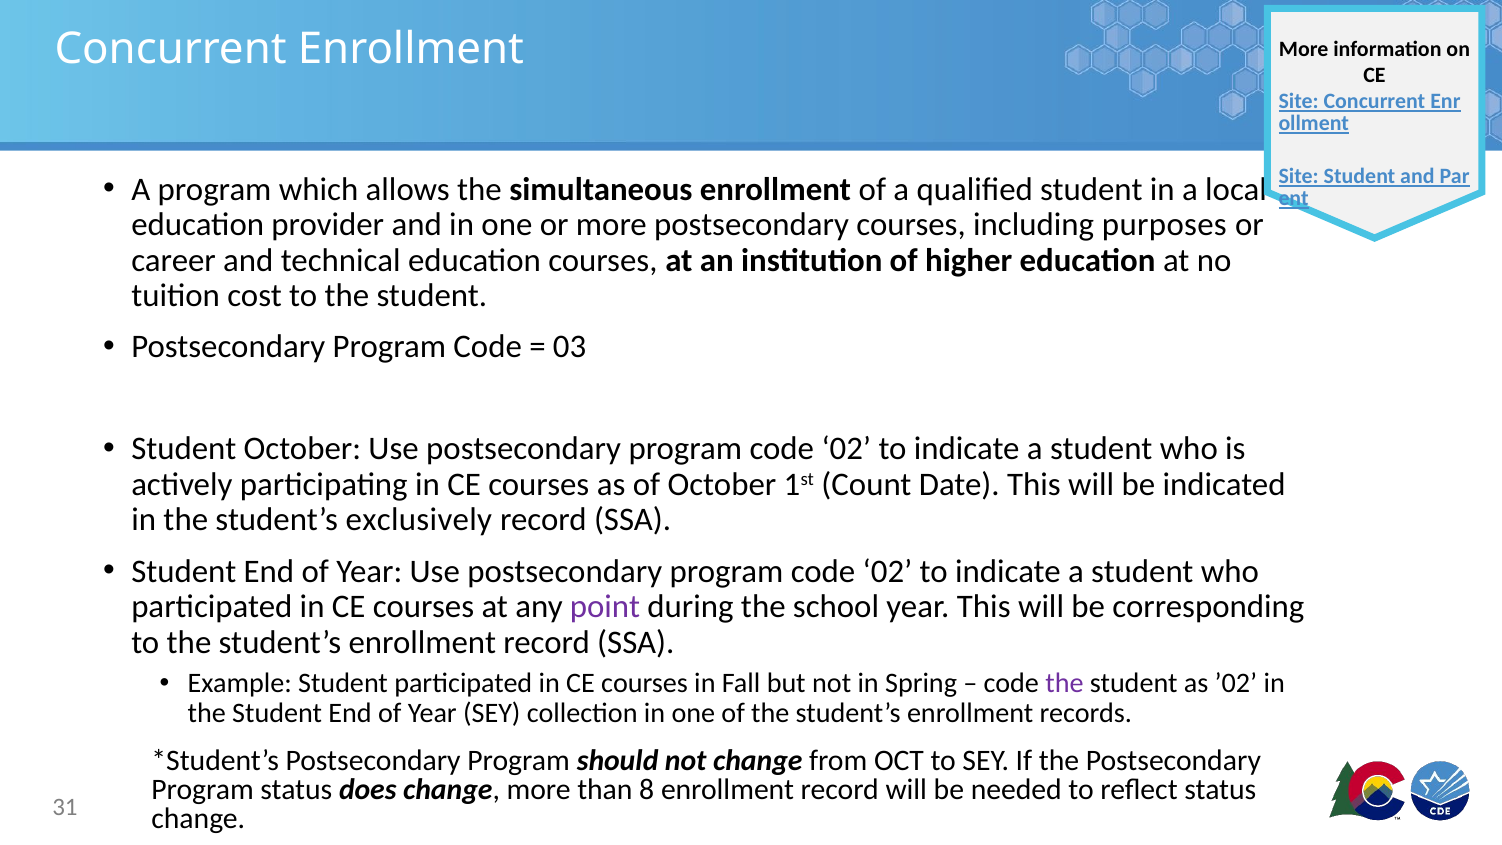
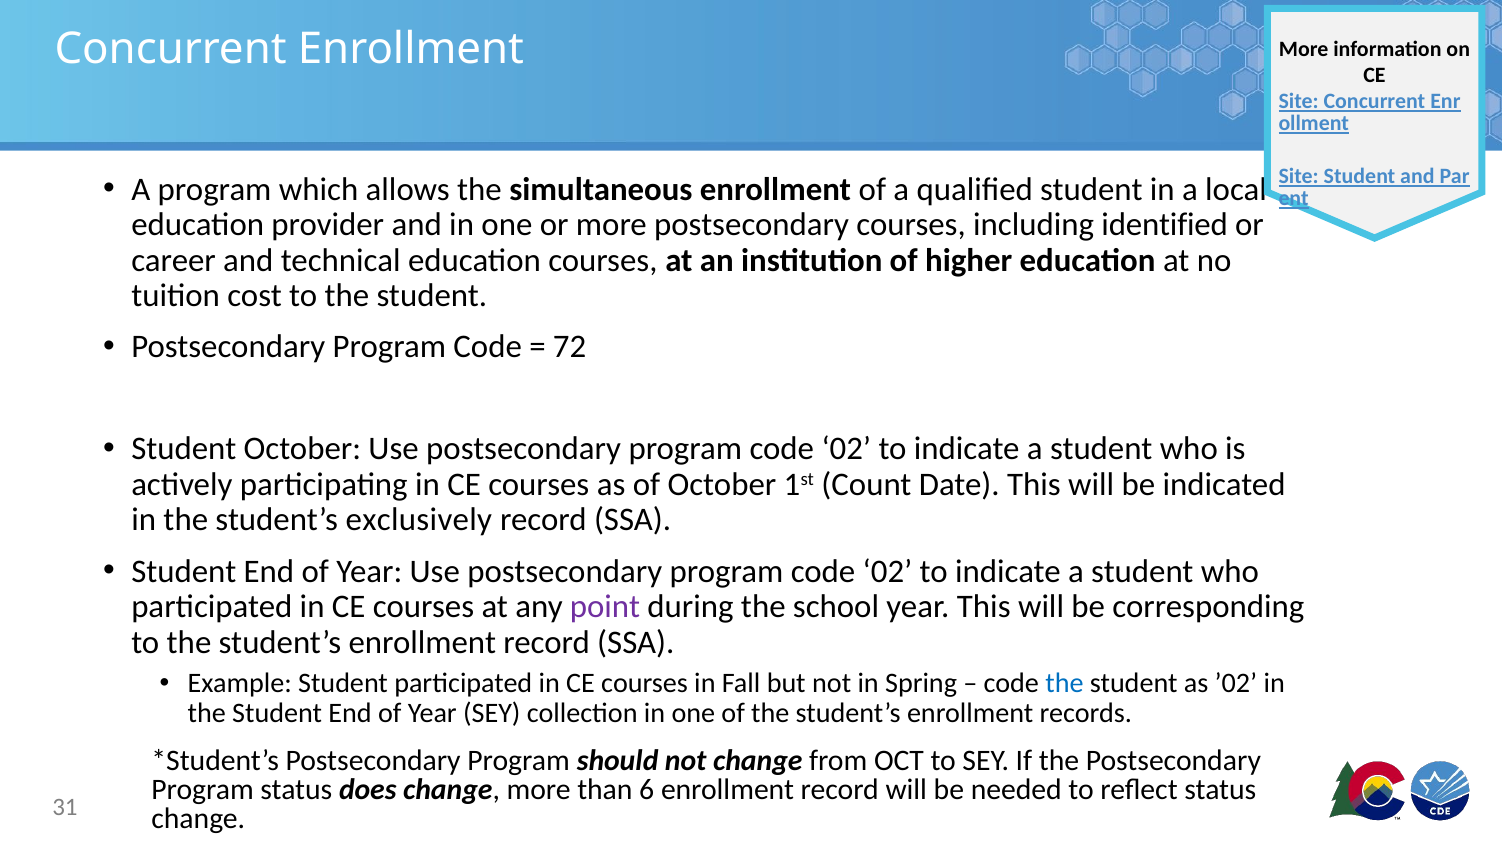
purposes: purposes -> identified (1165, 225)
03: 03 -> 72 (570, 347)
the colour: purple -> blue (1064, 683)
8: 8 -> 6 (647, 790)
